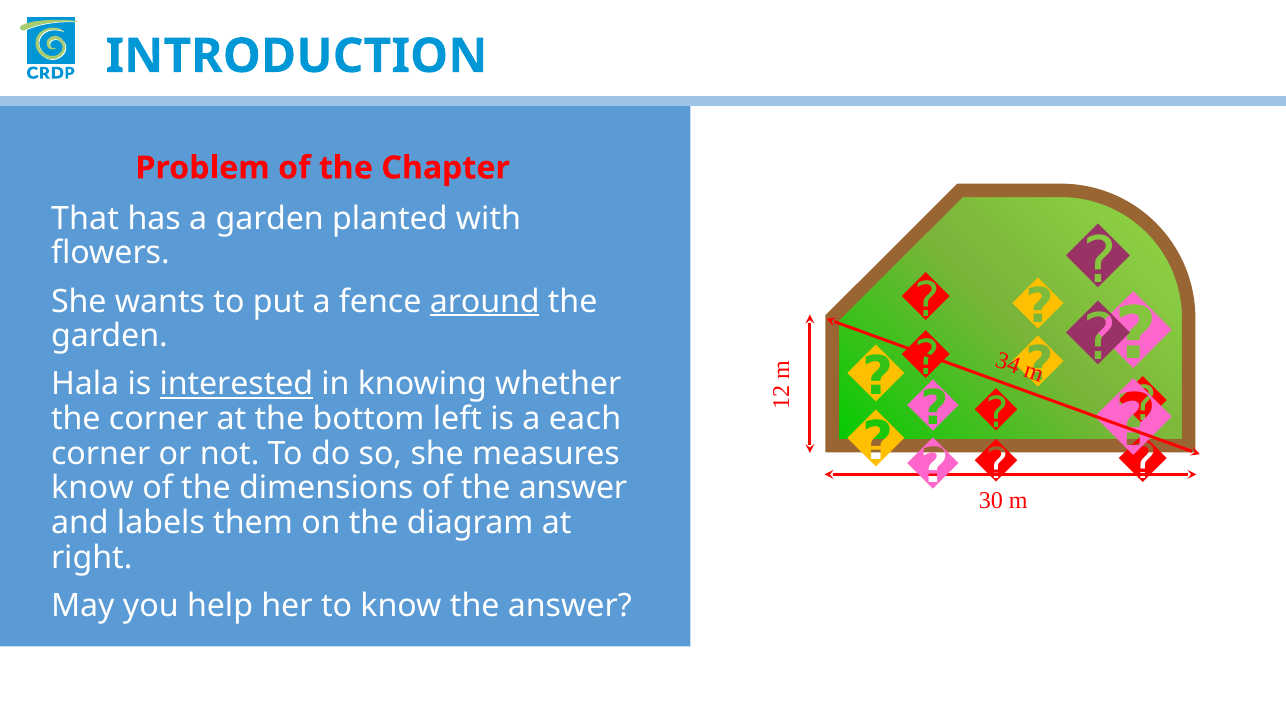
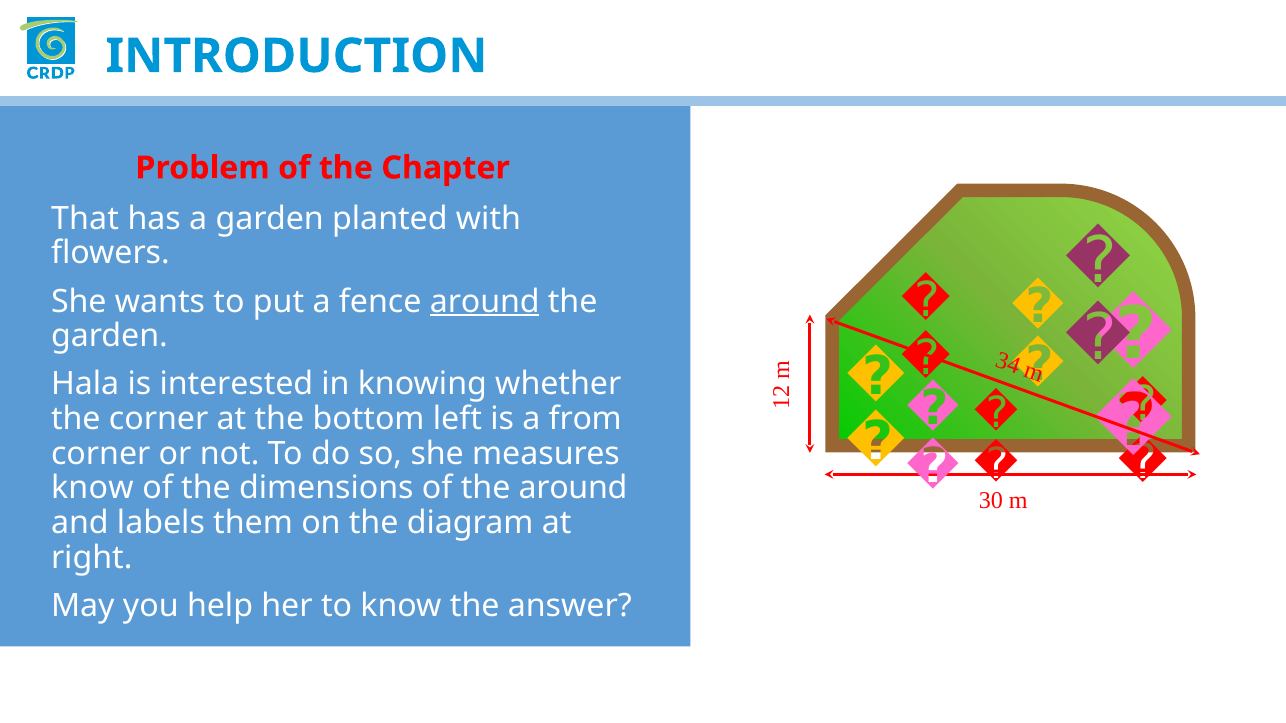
interested underline: present -> none (236, 384)
each: each -> from (585, 419)
of the answer: answer -> around (573, 489)
